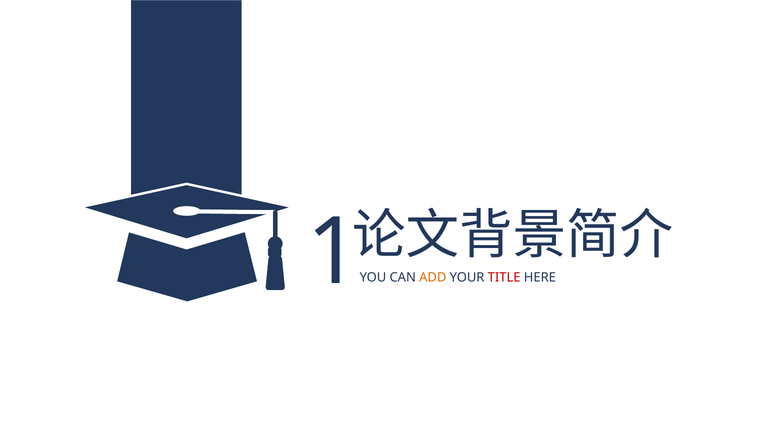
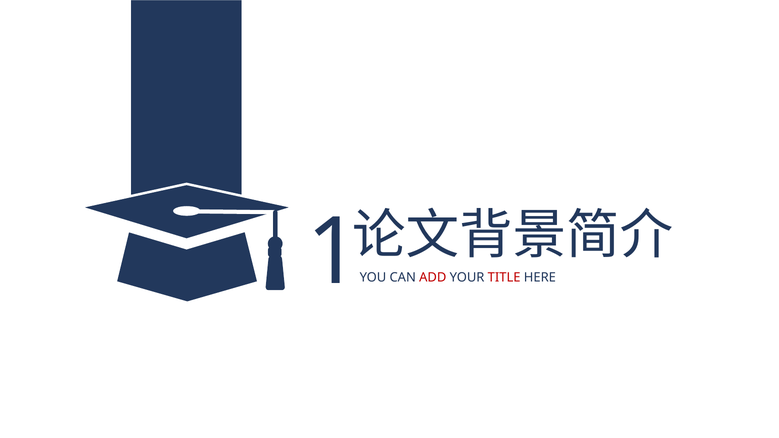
ADD colour: orange -> red (433, 277)
